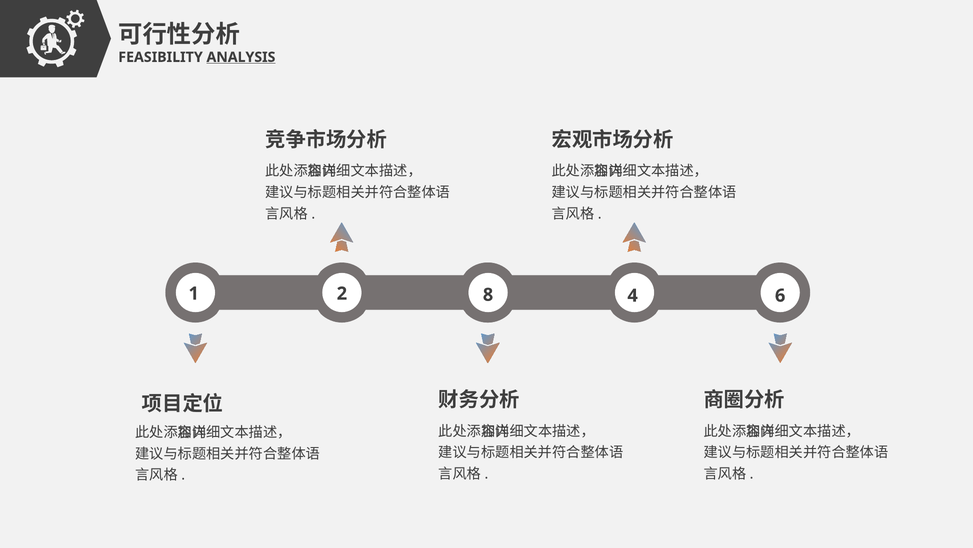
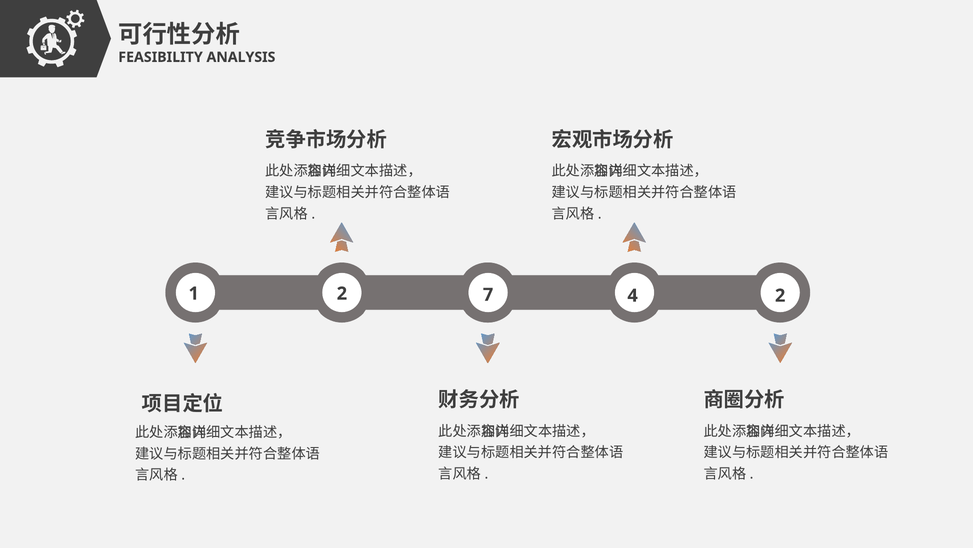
ANALYSIS underline: present -> none (241, 57)
8: 8 -> 7 (488, 294)
4 6: 6 -> 2 (780, 295)
